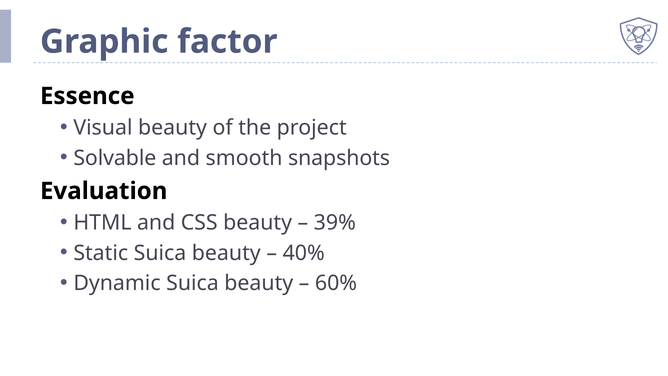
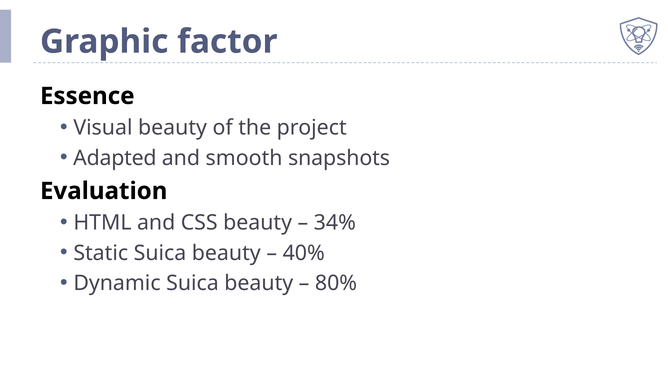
Solvable: Solvable -> Adapted (115, 158)
39%: 39% -> 34% (335, 223)
60%: 60% -> 80% (336, 283)
